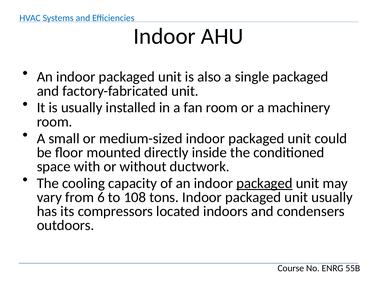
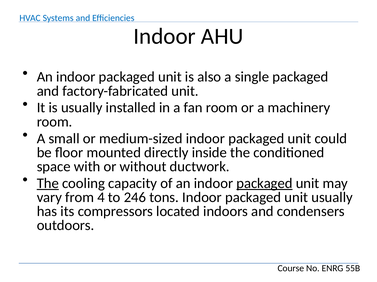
The underline: none -> present (48, 184)
6: 6 -> 4 (101, 198)
108: 108 -> 246 (135, 198)
